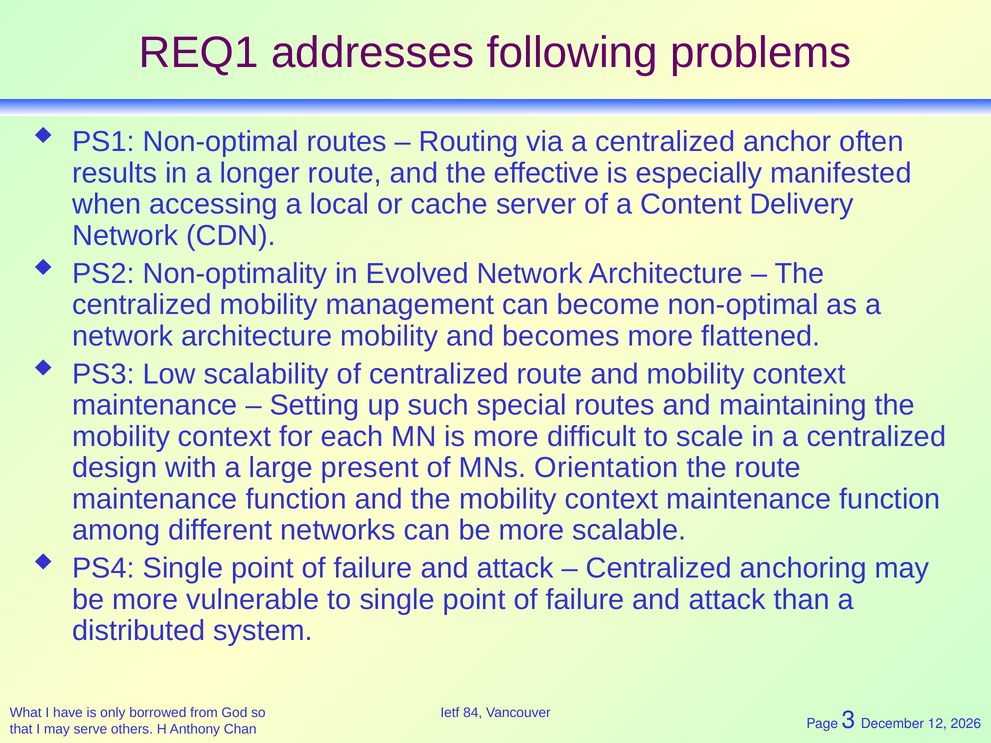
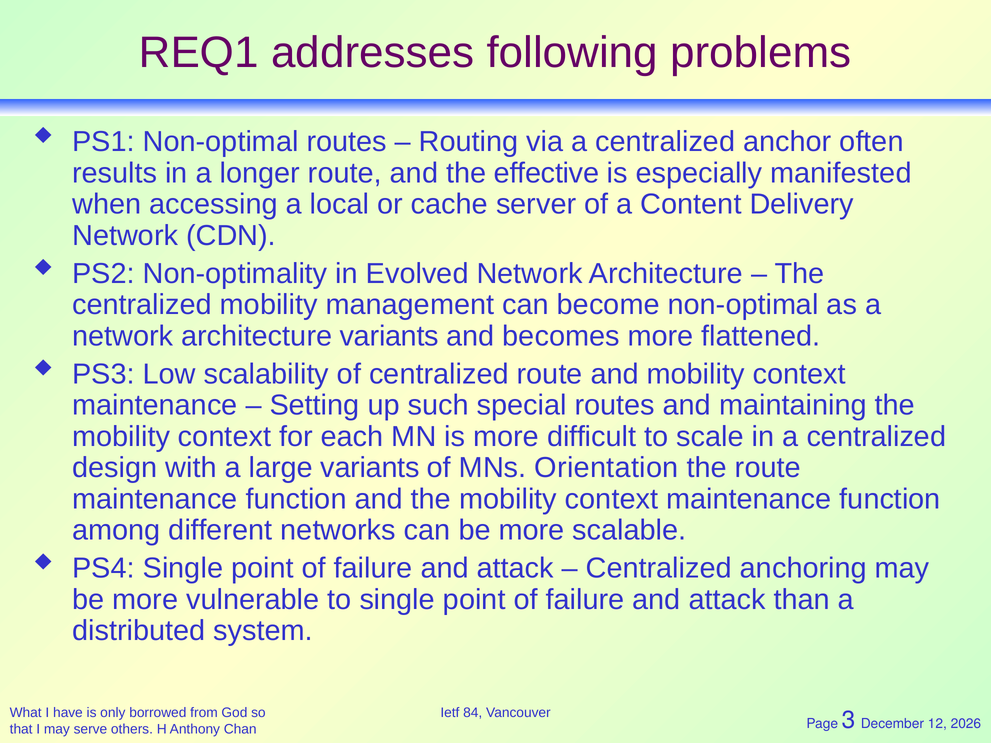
architecture mobility: mobility -> variants (389, 336)
large present: present -> variants (370, 468)
